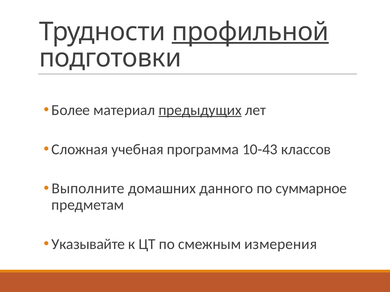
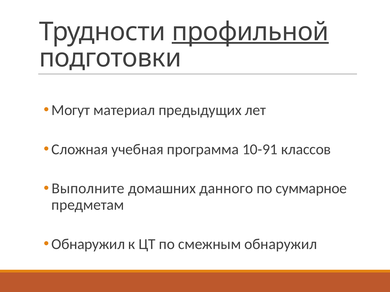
Более: Более -> Могут (71, 110)
предыдущих underline: present -> none (200, 110)
10-43: 10-43 -> 10-91 (260, 150)
Указывайте: Указывайте -> Обнаружил (88, 244)
смежным измерения: измерения -> обнаружил (281, 244)
